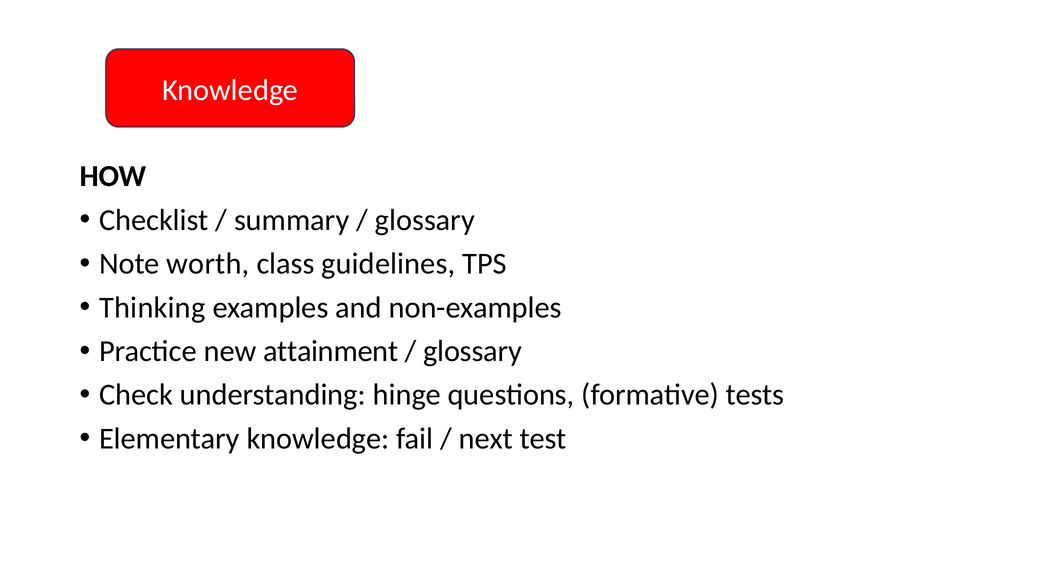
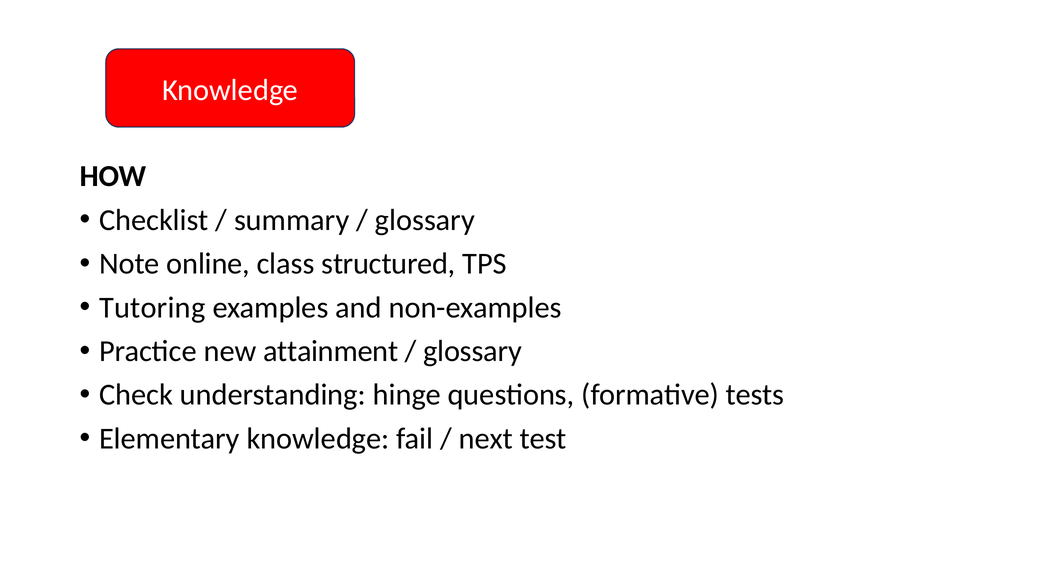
worth: worth -> online (208, 264)
guidelines: guidelines -> structured (389, 264)
Thinking: Thinking -> Tutoring (152, 307)
